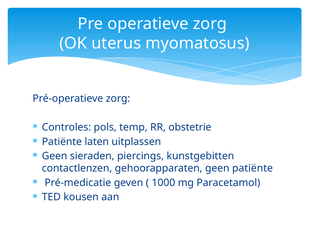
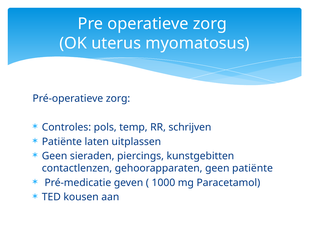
obstetrie: obstetrie -> schrijven (190, 128)
